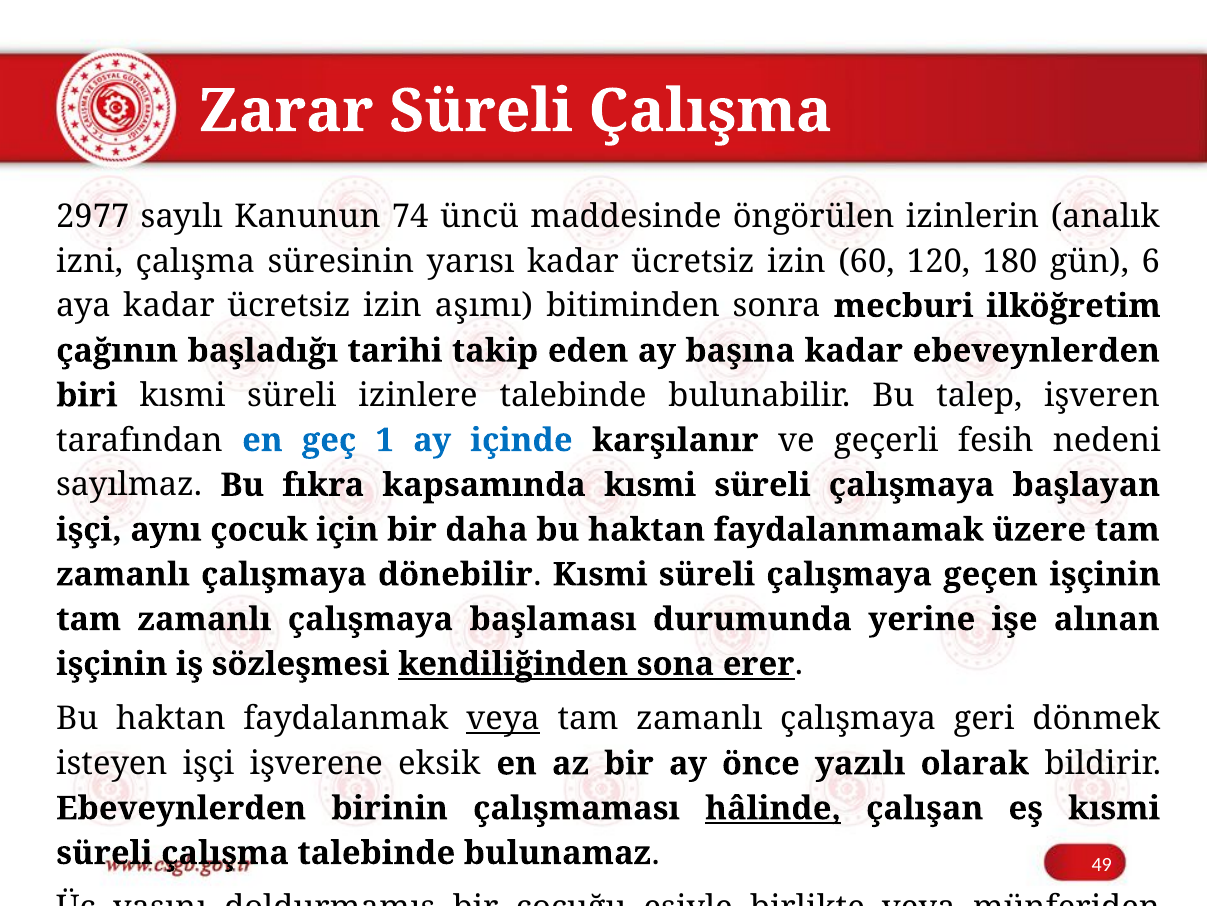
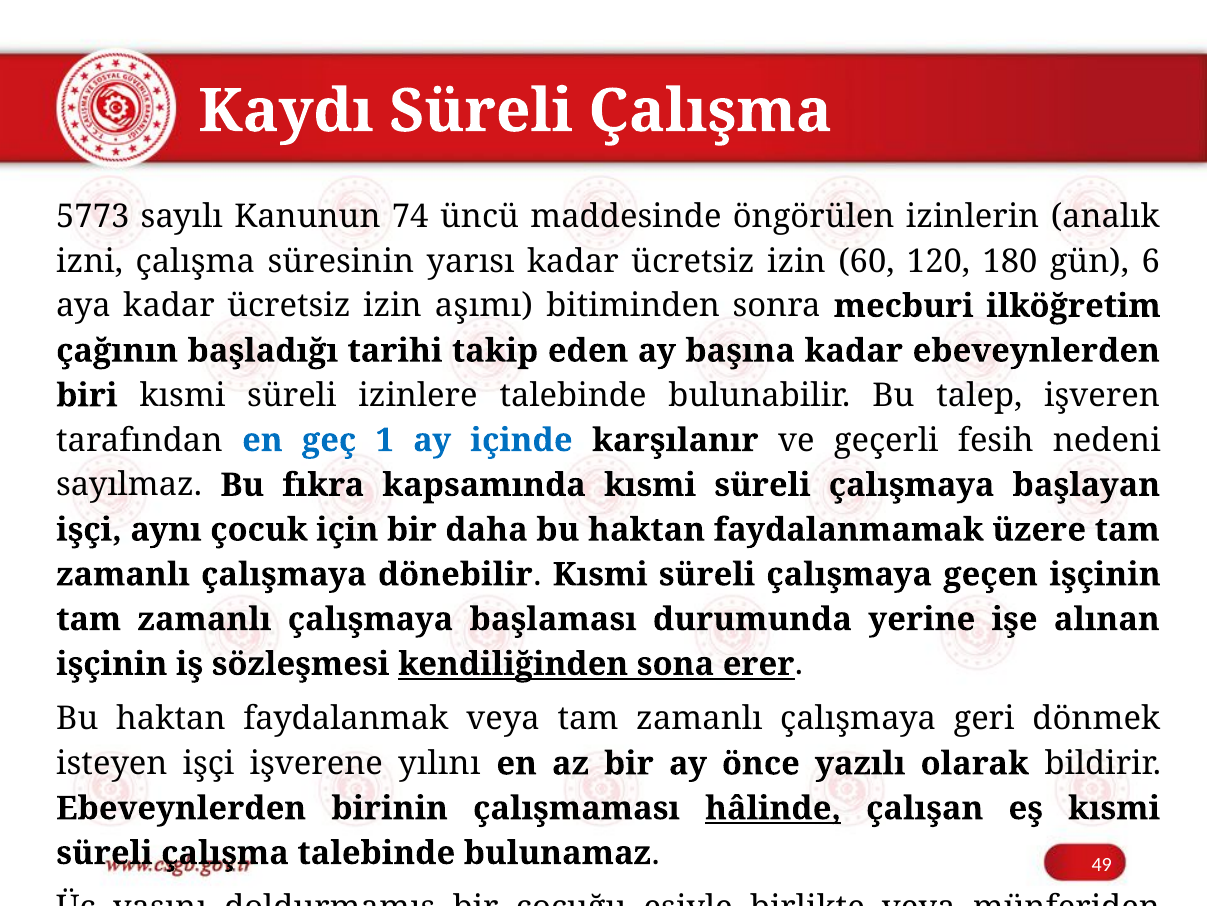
Zarar: Zarar -> Kaydı (286, 111)
2977: 2977 -> 5773 (93, 216)
veya underline: present -> none (503, 718)
eksik: eksik -> yılını (439, 763)
